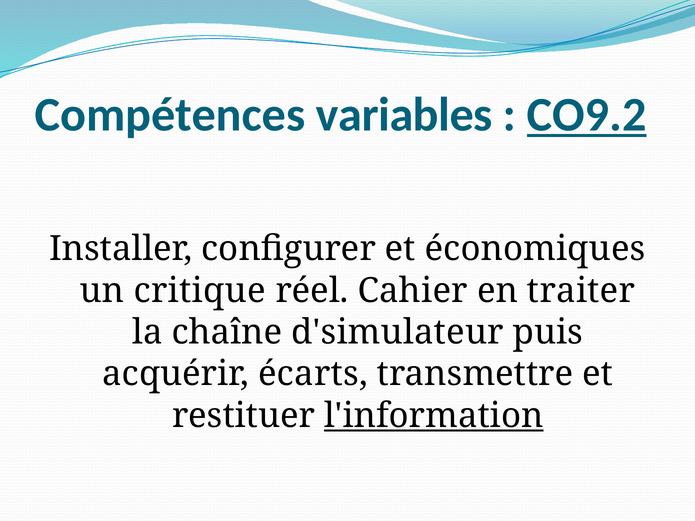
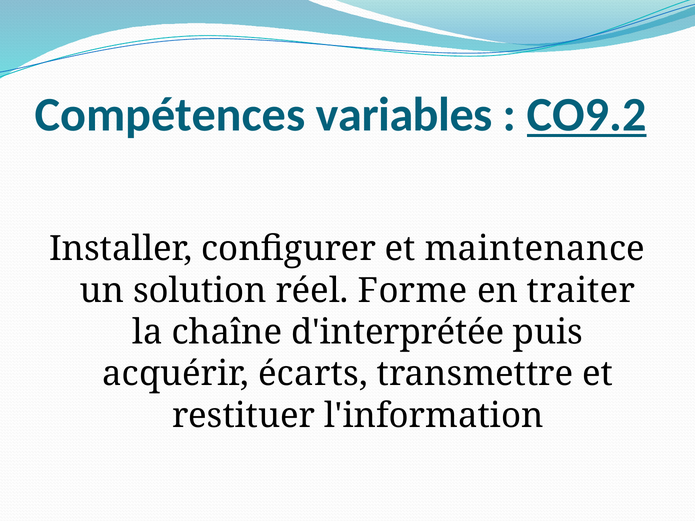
économiques: économiques -> maintenance (535, 249)
critique: critique -> solution (200, 291)
Cahier: Cahier -> Forme (413, 291)
d'simulateur: d'simulateur -> d'interprétée (398, 332)
l'information underline: present -> none (434, 416)
